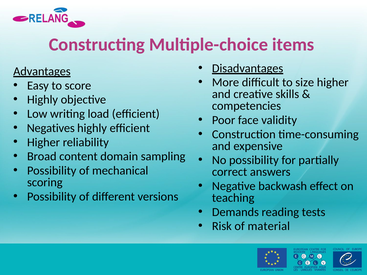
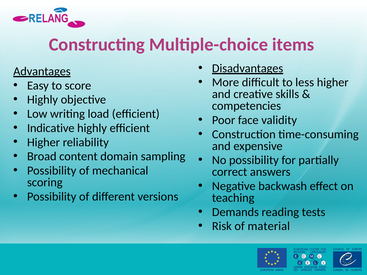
size: size -> less (305, 83)
Negatives: Negatives -> Indicative (51, 128)
